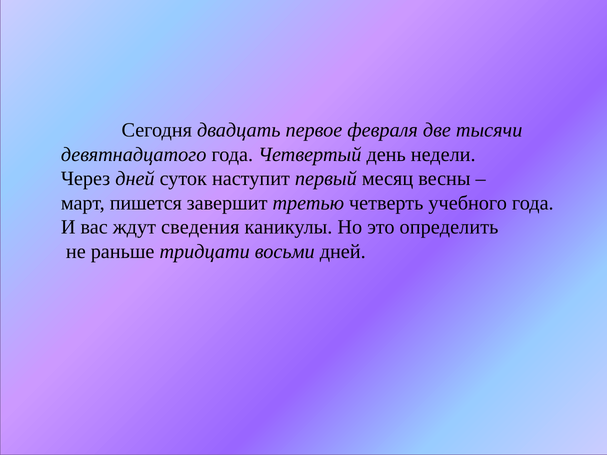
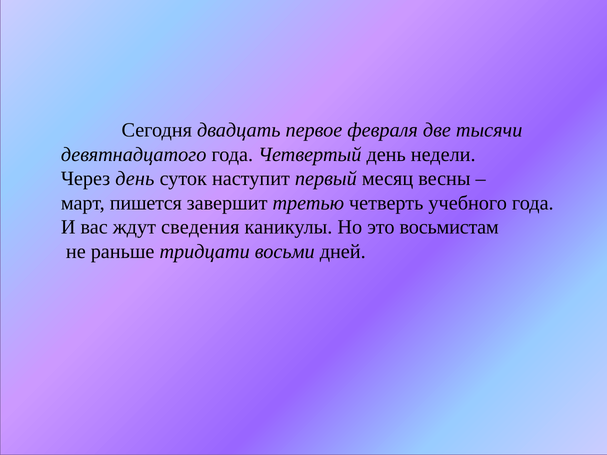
Через дней: дней -> день (135, 179)
определить: определить -> восьмистам (449, 227)
